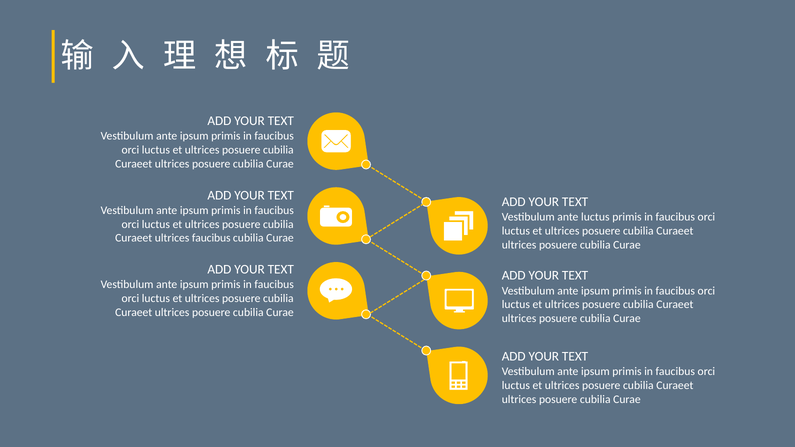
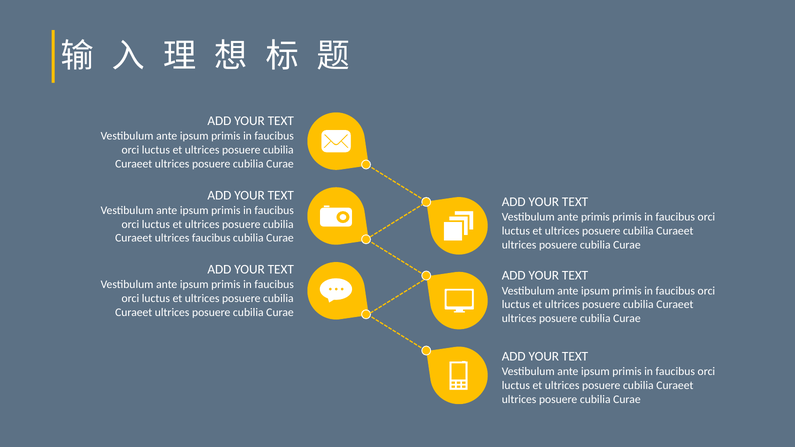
ante luctus: luctus -> primis (595, 217)
